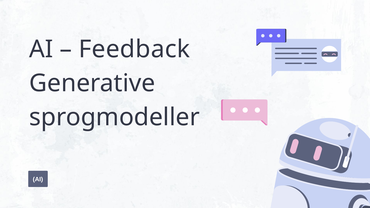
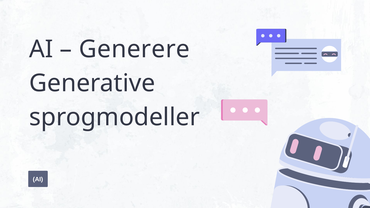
Feedback: Feedback -> Generere (134, 49)
